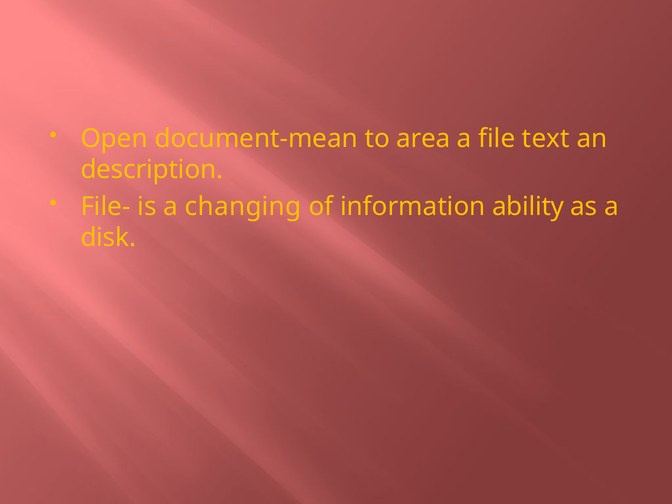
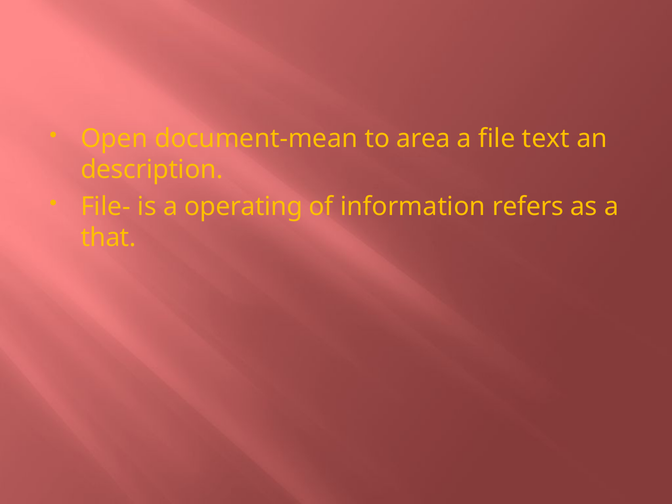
changing: changing -> operating (243, 206)
ability: ability -> refers (528, 206)
disk: disk -> that (108, 238)
